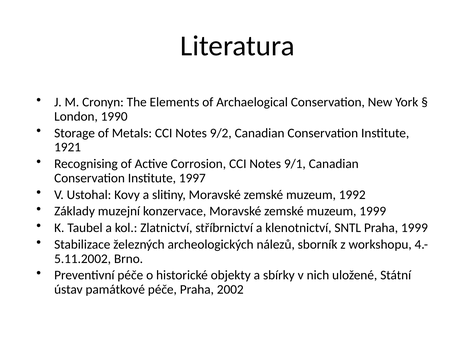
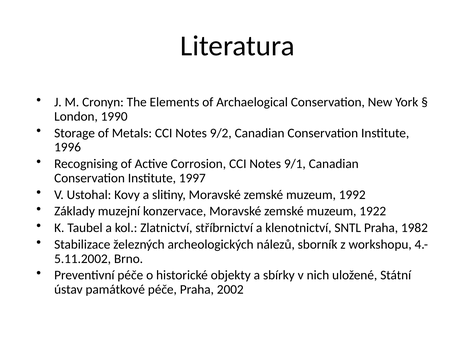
1921: 1921 -> 1996 (68, 147)
muzeum 1999: 1999 -> 1922 (373, 211)
Praha 1999: 1999 -> 1982 (414, 228)
